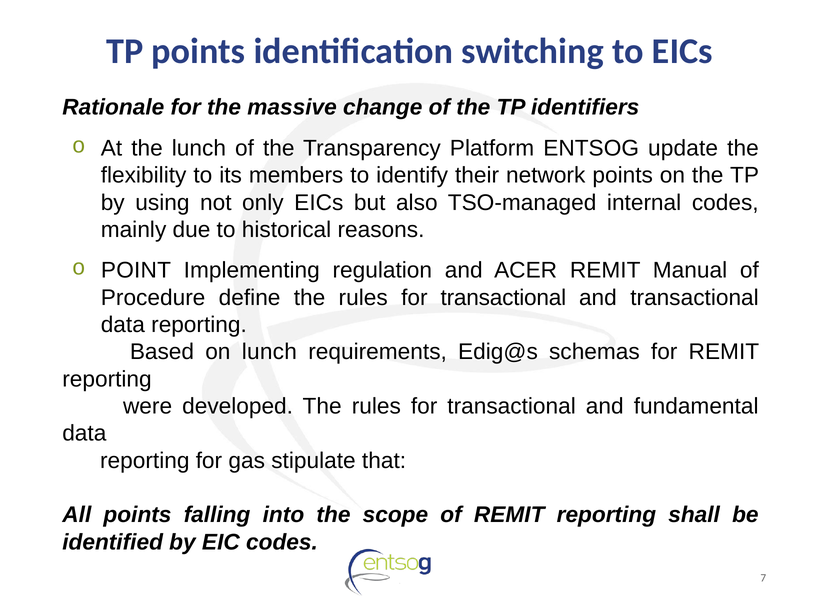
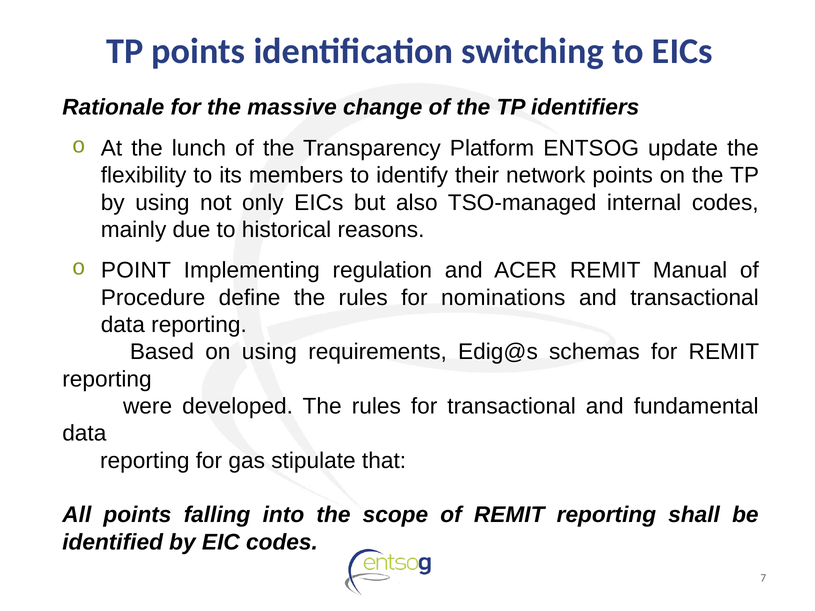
transactional: transactional -> nominations (503, 298)
on lunch: lunch -> using (269, 352)
